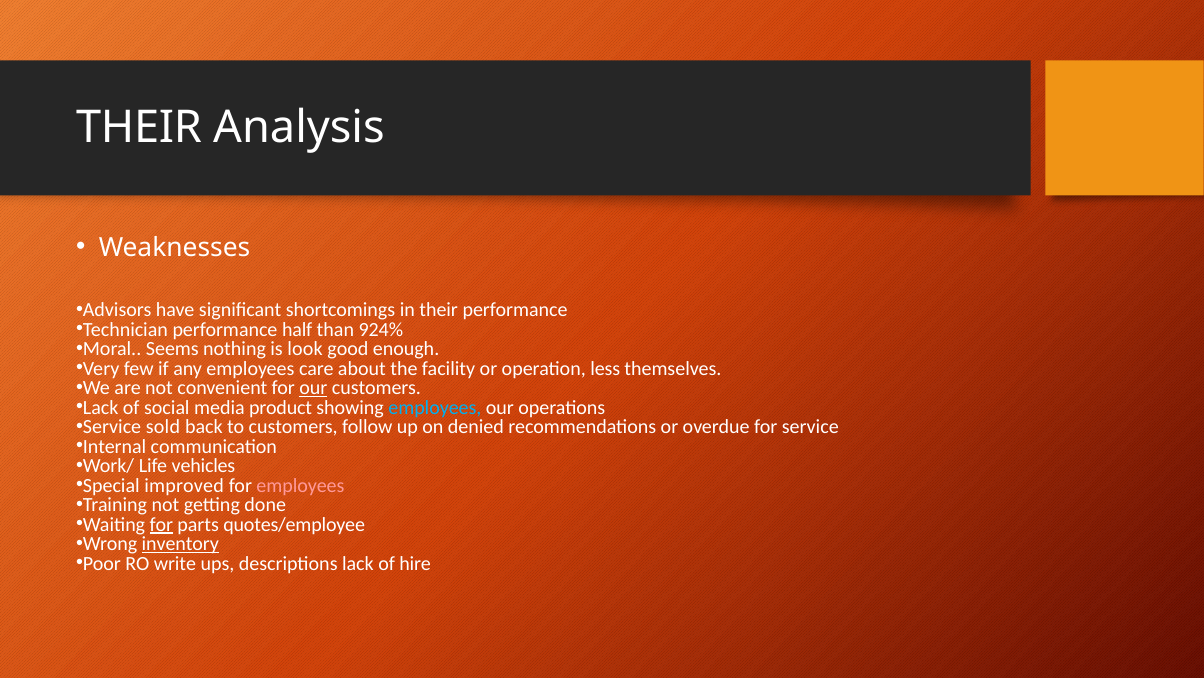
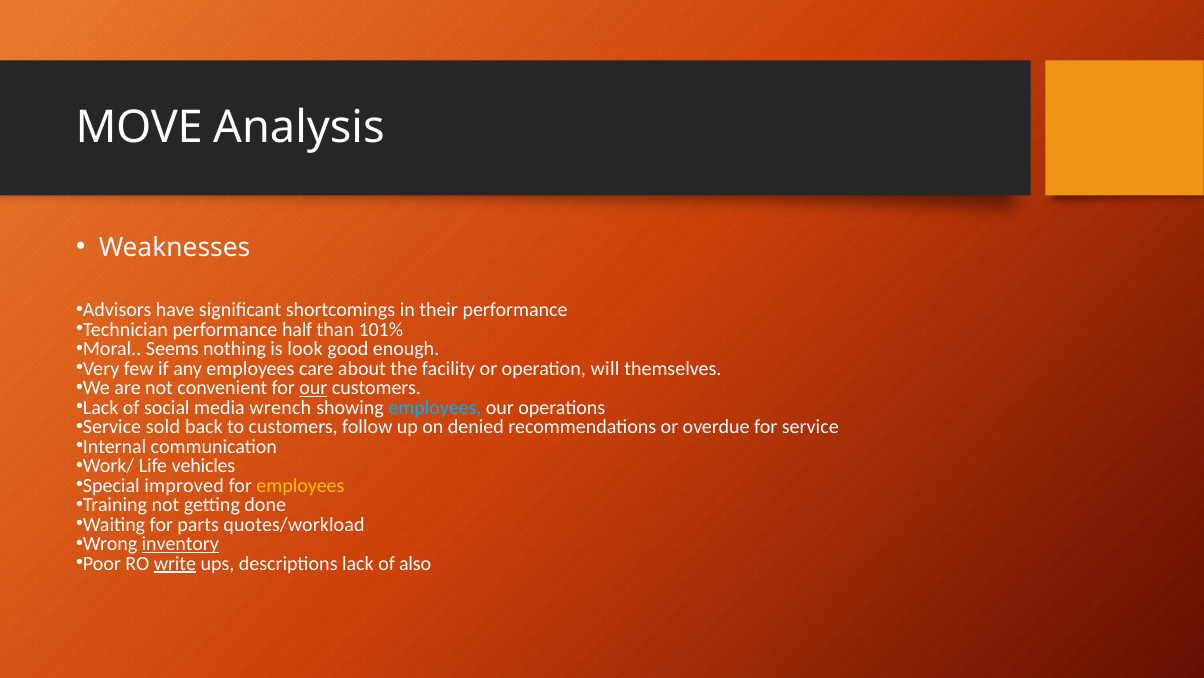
THEIR: THEIR -> MOVE (139, 127)
924%: 924% -> 101% (381, 329)
less: less -> will (605, 368)
product: product -> wrench (280, 407)
employees colour: pink -> yellow (300, 485)
for underline: present -> none (161, 524)
quotes/employee: quotes/employee -> quotes/workload (294, 524)
write underline: none -> present (175, 563)
hire: hire -> also (415, 563)
